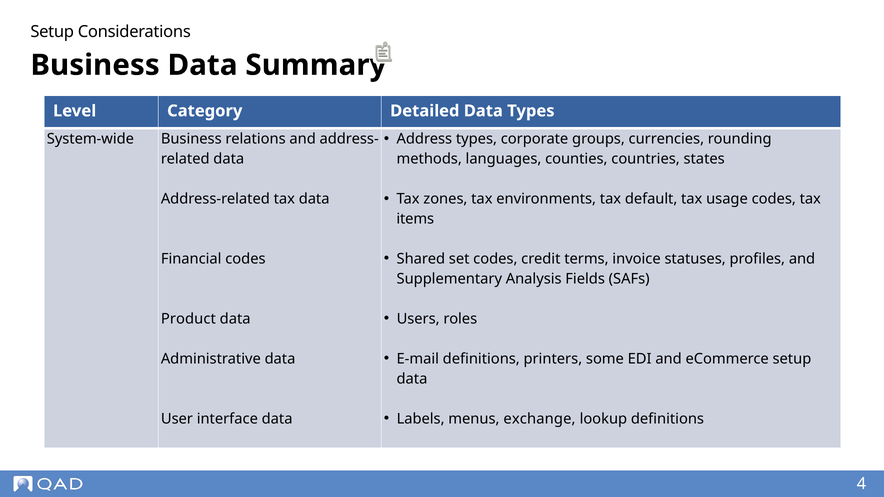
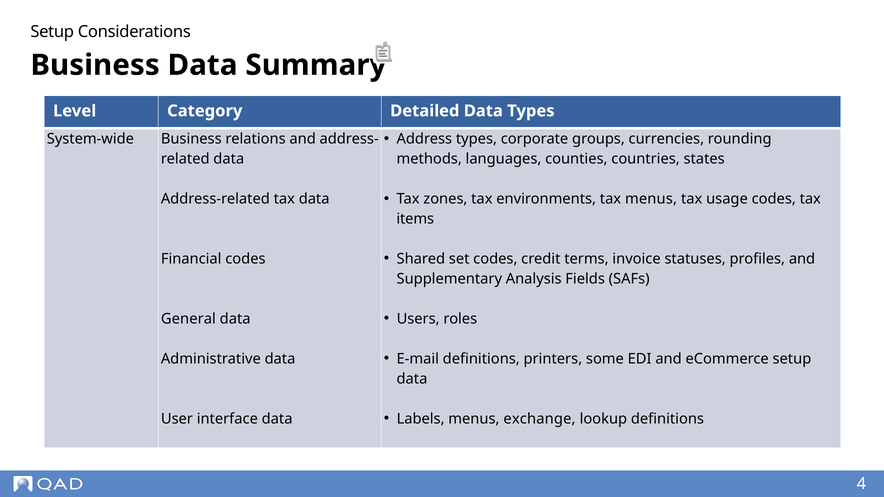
tax default: default -> menus (651, 199)
Product: Product -> General (188, 319)
